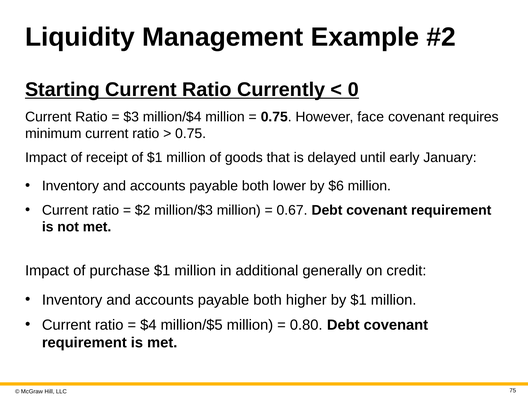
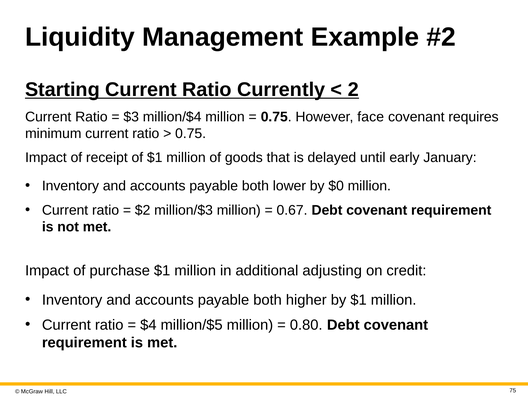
0: 0 -> 2 (353, 90)
$6: $6 -> $0 (336, 186)
generally: generally -> adjusting (332, 271)
